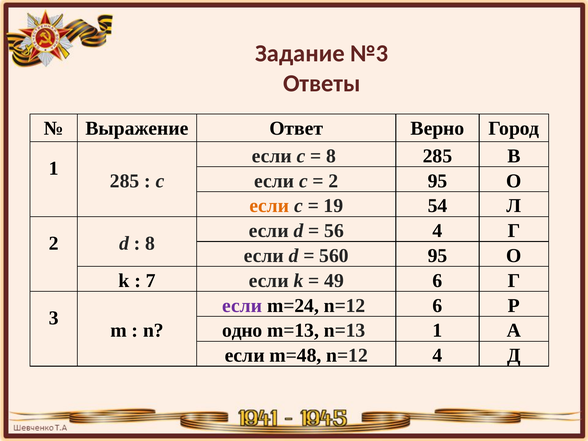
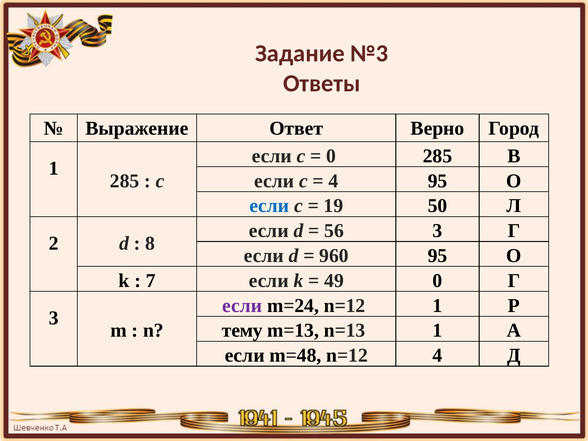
8: 8 -> 0 (331, 156)
2: 2 -> 4 (333, 181)
если colour: orange -> blue (269, 206)
54: 54 -> 50 (438, 206)
56 4: 4 -> 3 (438, 231)
560: 560 -> 960 (334, 256)
49 6: 6 -> 0 (438, 281)
n=12 6: 6 -> 1 (438, 306)
одно: одно -> тему (242, 331)
